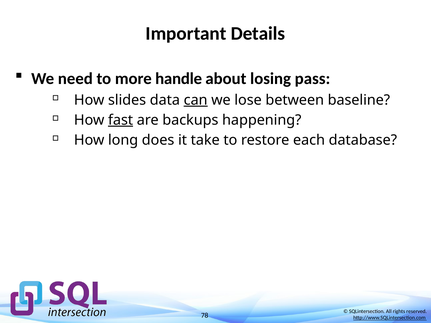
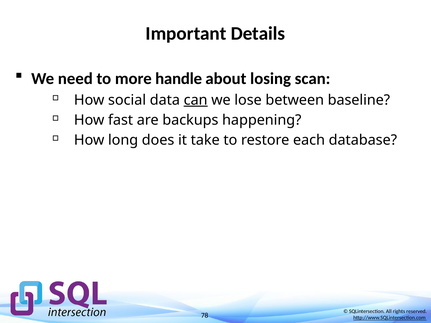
pass: pass -> scan (313, 79)
slides: slides -> social (127, 100)
fast underline: present -> none (121, 120)
